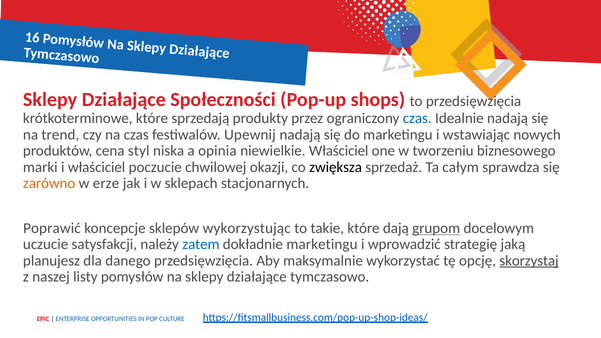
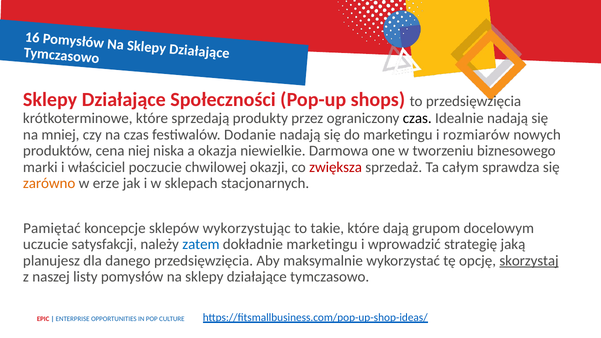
czas colour: blue -> black (417, 118)
trend: trend -> mniej (60, 135)
Upewnij: Upewnij -> Dodanie (250, 135)
wstawiając: wstawiając -> rozmiarów (476, 135)
styl: styl -> niej (139, 151)
opinia: opinia -> okazja (217, 151)
niewielkie Właściciel: Właściciel -> Darmowa (339, 151)
zwiększa colour: black -> red (336, 167)
Poprawić: Poprawić -> Pamiętać (52, 228)
grupom underline: present -> none (436, 228)
